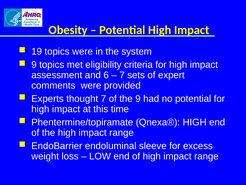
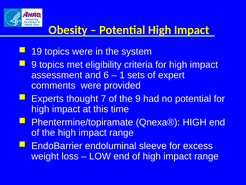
7: 7 -> 1 (122, 75)
